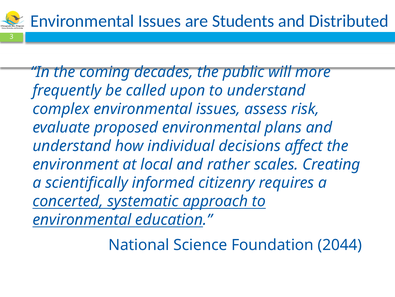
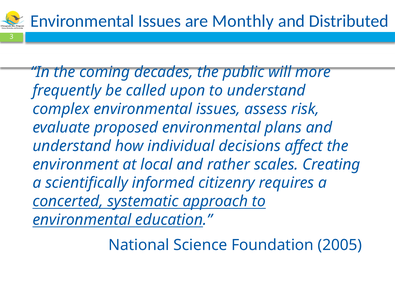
Students: Students -> Monthly (243, 21)
2044: 2044 -> 2005 (340, 244)
